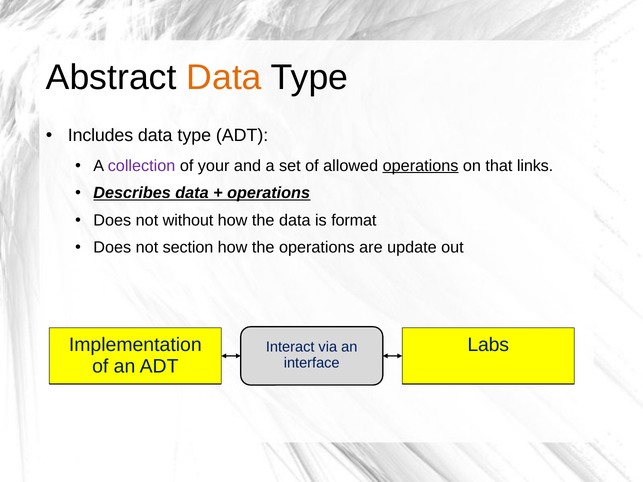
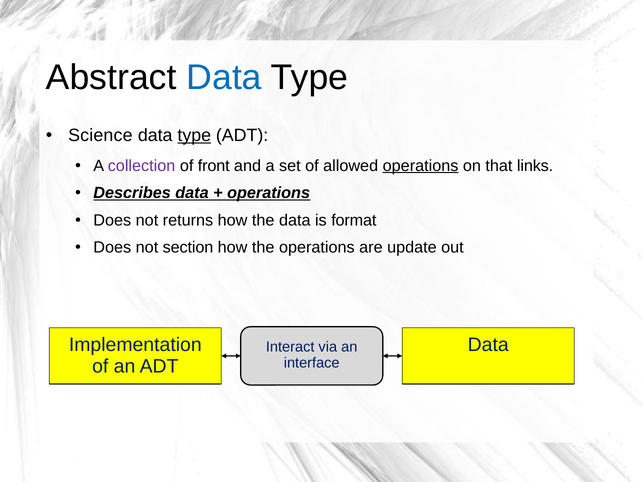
Data colour: orange -> blue (224, 78)
Includes: Includes -> Science (100, 135)
type underline: none -> present (194, 135)
your: your -> front (214, 166)
without: without -> returns (188, 220)
Labs: Labs -> Data (488, 345)
